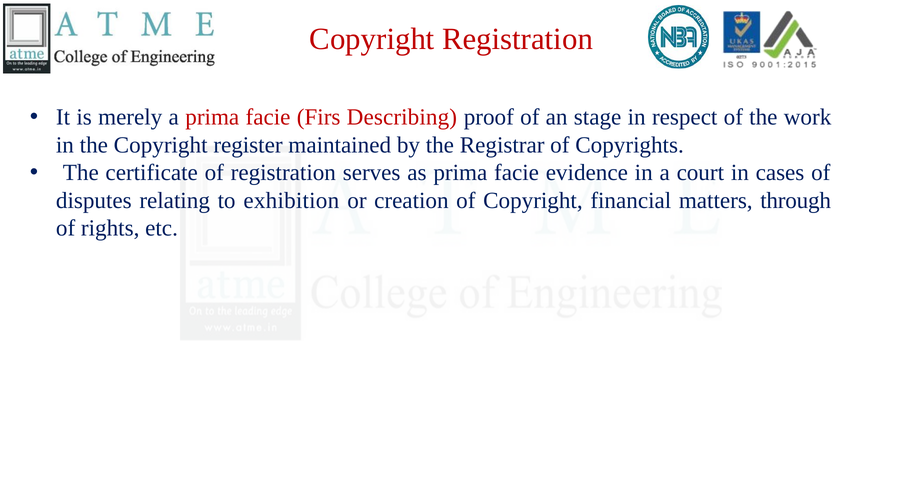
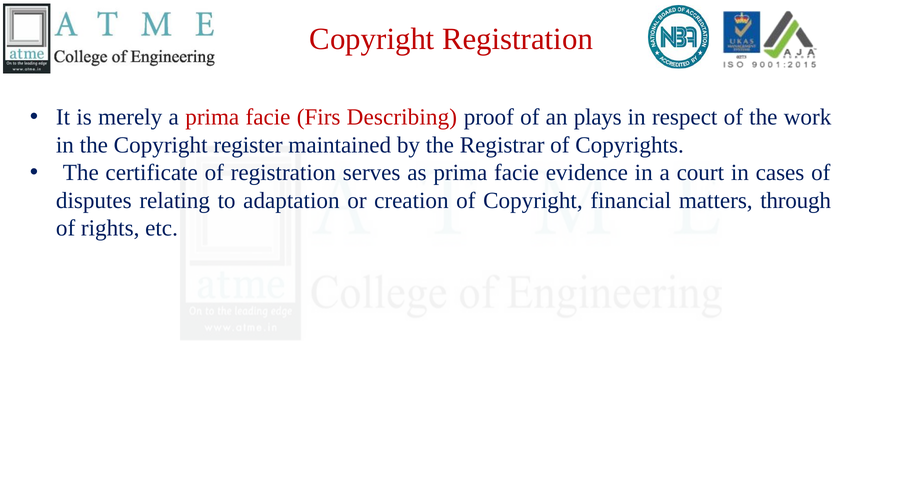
stage: stage -> plays (598, 117)
exhibition: exhibition -> adaptation (291, 200)
